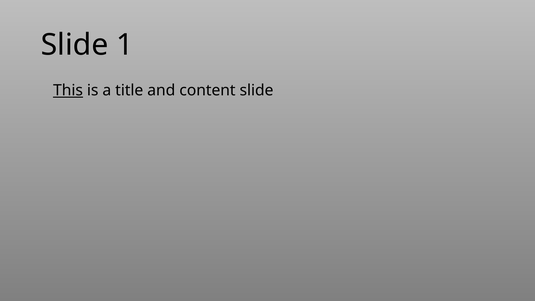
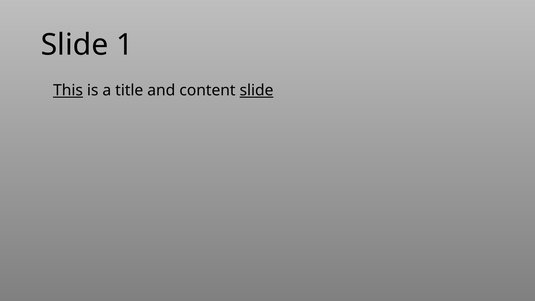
slide underline: none -> present (257, 90)
